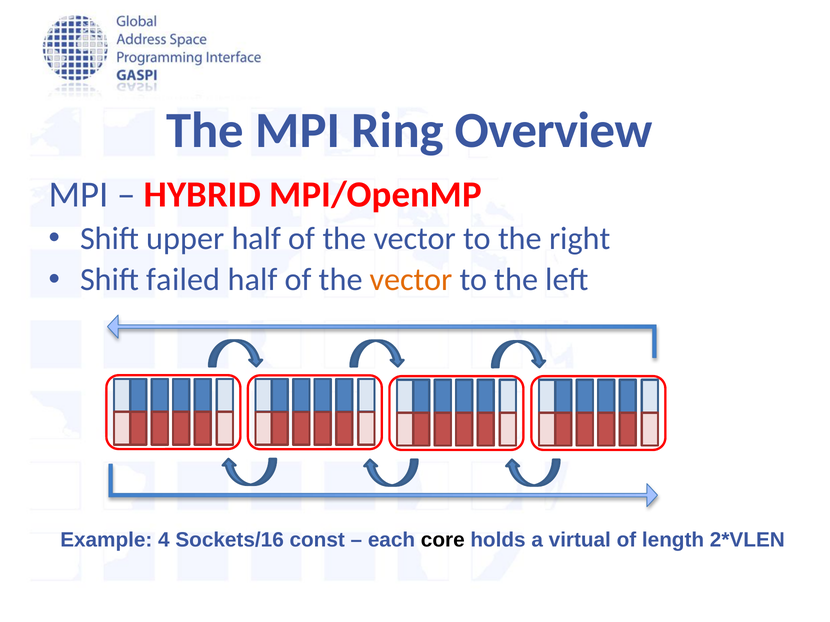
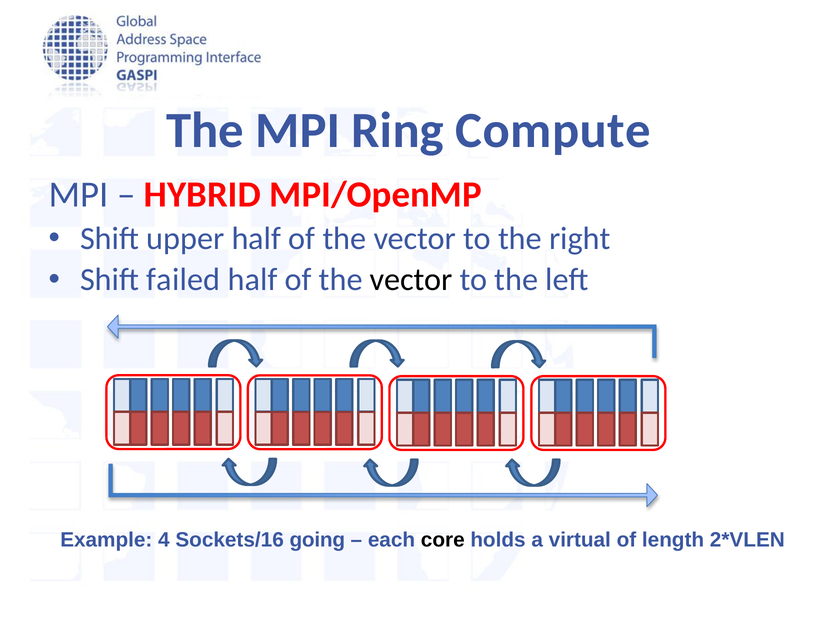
Overview: Overview -> Compute (553, 131)
vector colour: orange -> black (411, 280)
const: const -> going (317, 540)
